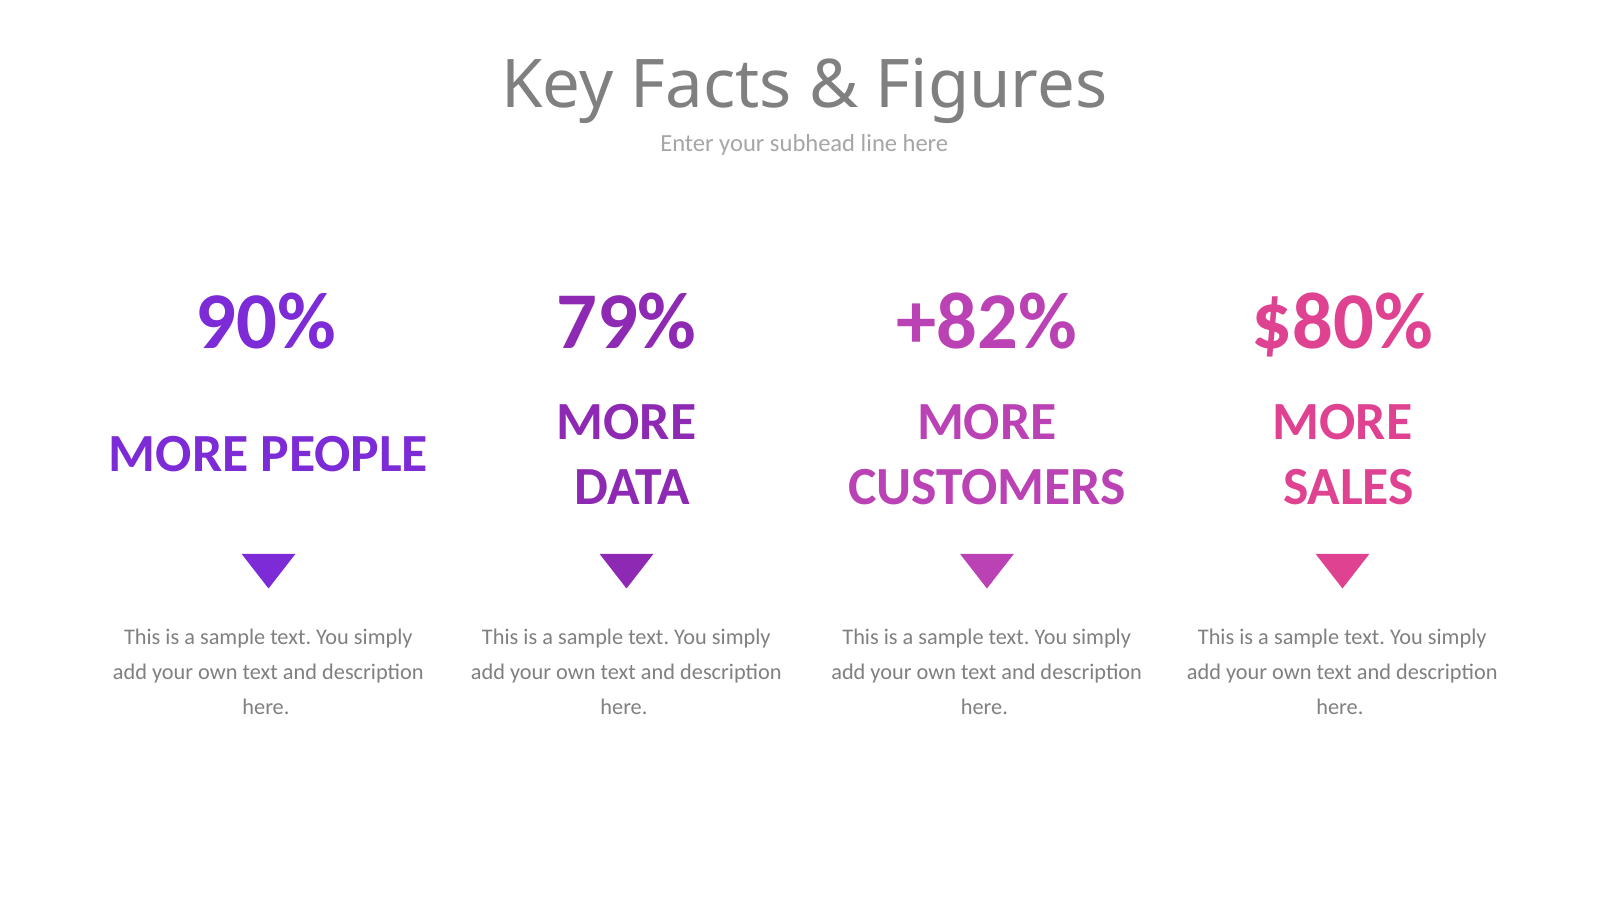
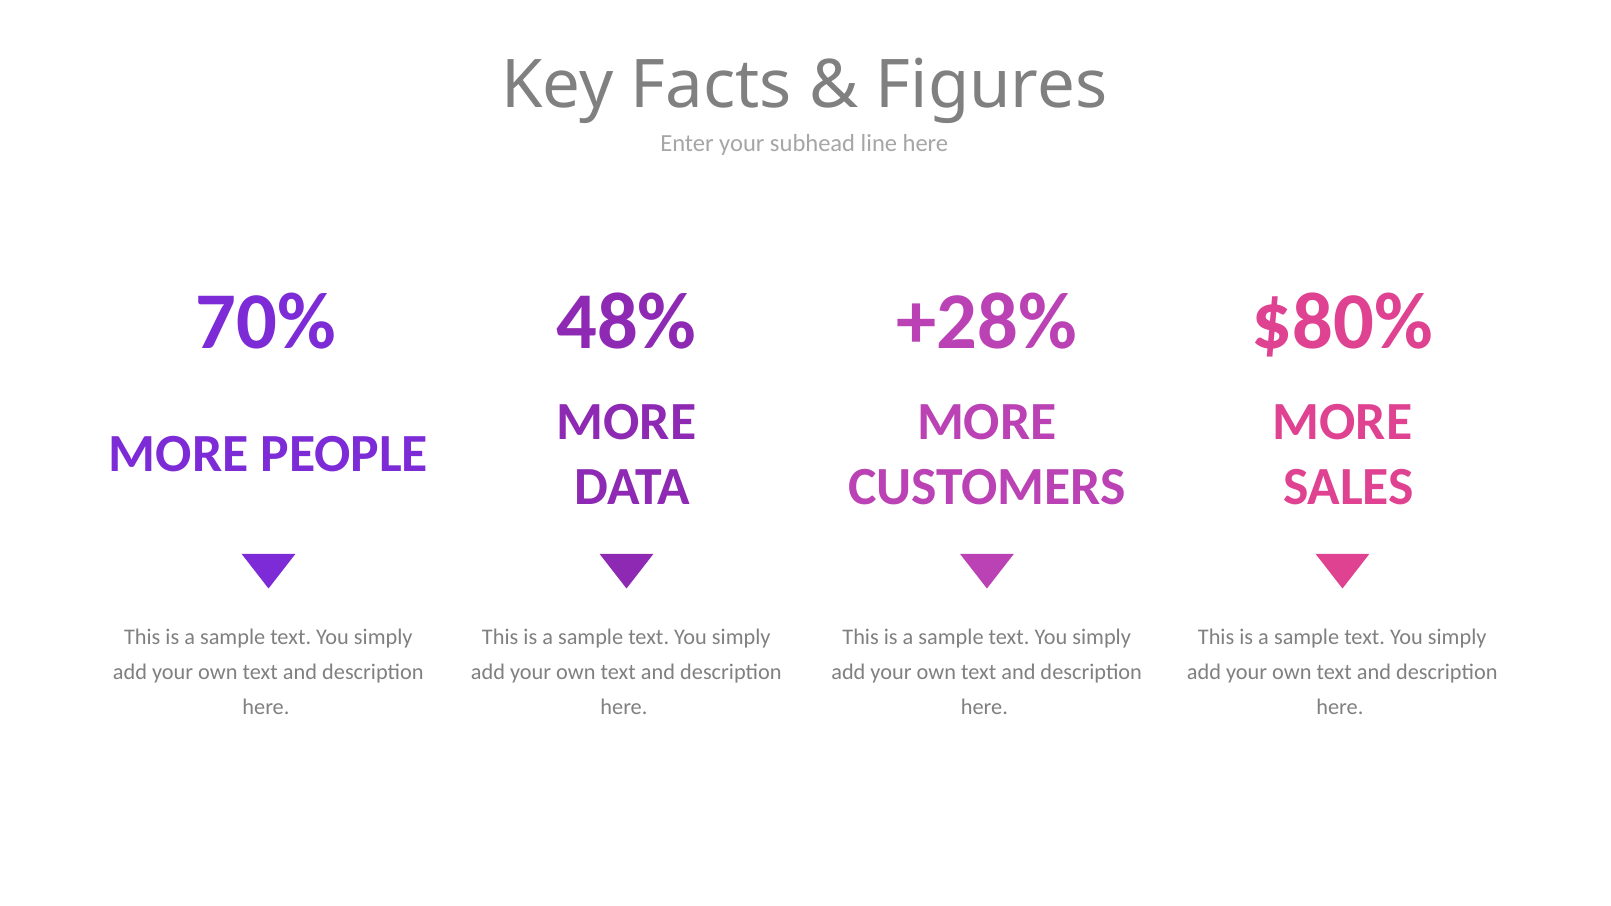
90%: 90% -> 70% (266, 322)
79%: 79% -> 48% (626, 322)
+82%: +82% -> +28% (987, 322)
